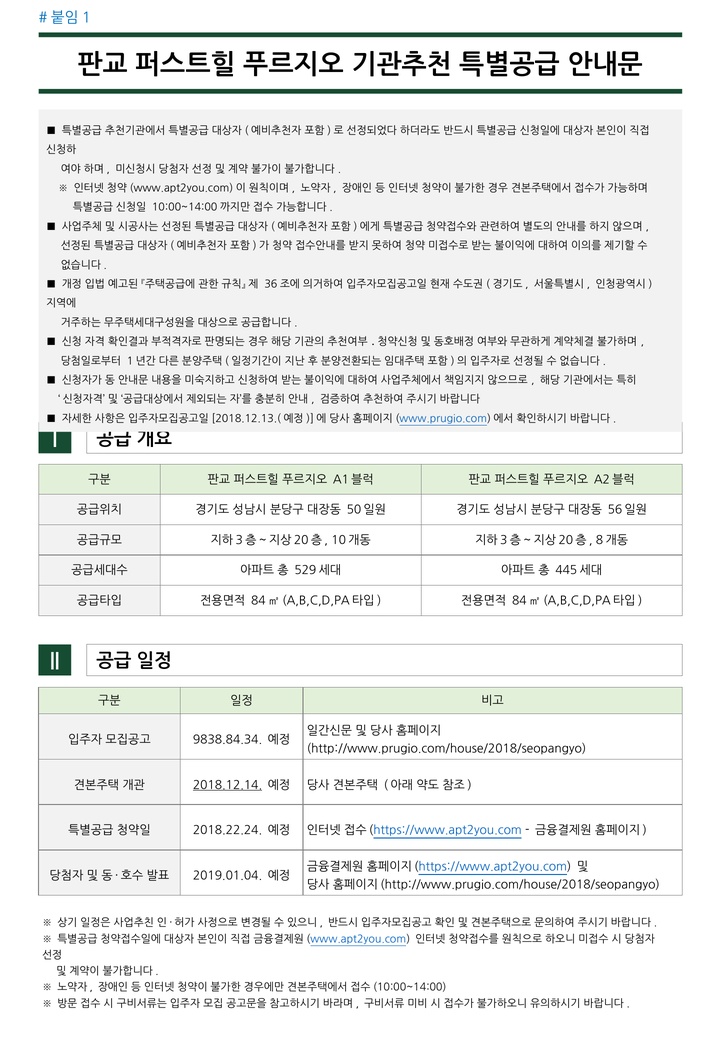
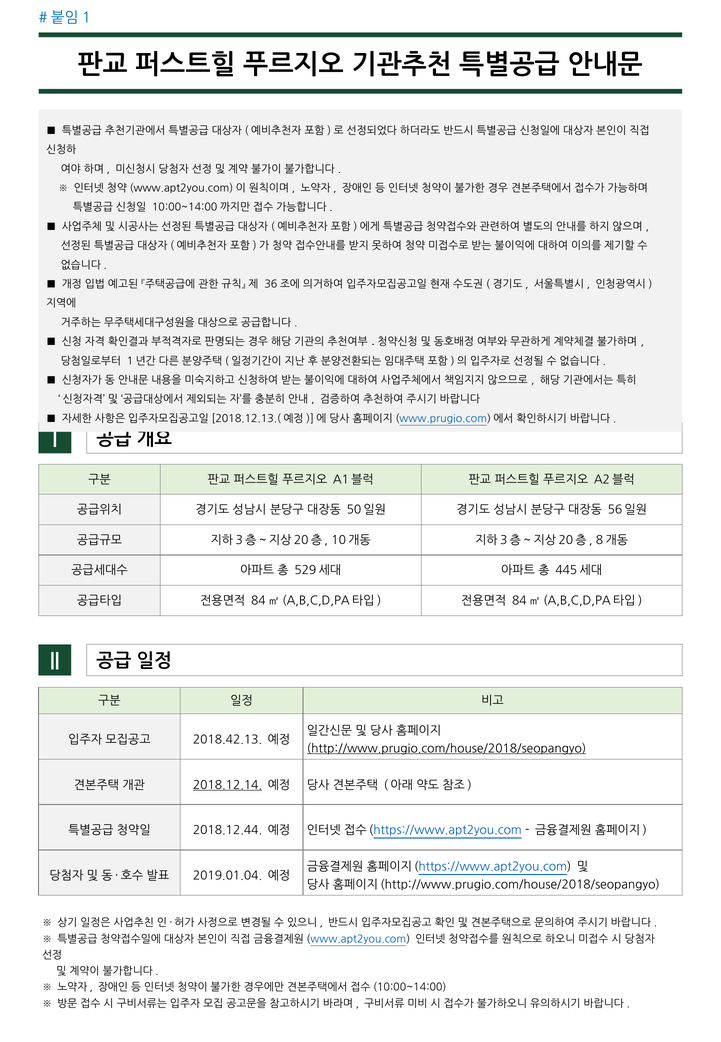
9838.84.34: 9838.84.34 -> 2018.42.13 (228, 739)
http://www.prugio.com/house/2018/seopangyo underline: none -> present (447, 748)
2018.22.24: 2018.22.24 -> 2018.12.44 (228, 830)
